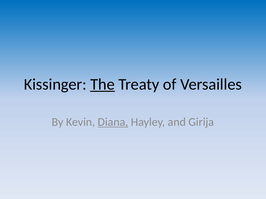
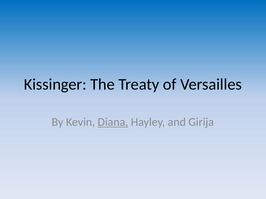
The underline: present -> none (103, 84)
